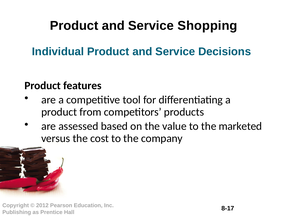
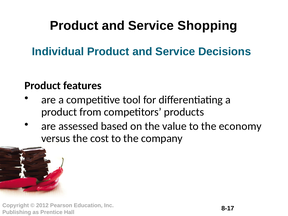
marketed: marketed -> economy (240, 126)
